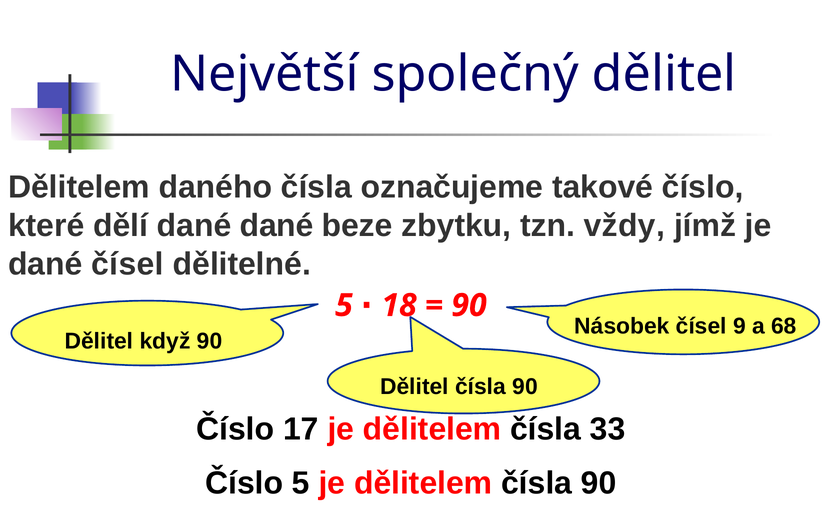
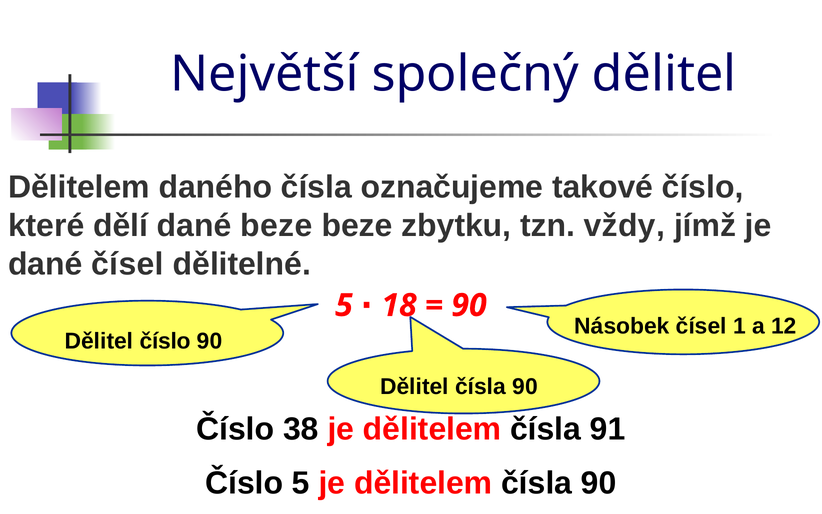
dané dané: dané -> beze (276, 226)
9: 9 -> 1 (740, 326)
68: 68 -> 12 (784, 326)
Dělitel když: když -> číslo (165, 341)
17: 17 -> 38 (301, 429)
33: 33 -> 91 (608, 429)
